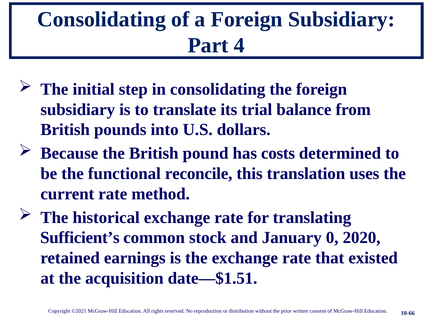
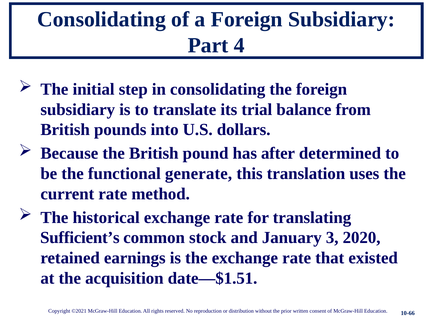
costs: costs -> after (278, 153)
reconcile: reconcile -> generate (199, 173)
0: 0 -> 3 (332, 238)
